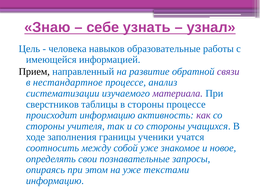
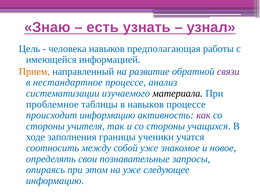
себе: себе -> есть (103, 27)
образовательные: образовательные -> предполагающая (164, 49)
Прием colour: black -> orange (34, 71)
материала colour: purple -> black (178, 93)
сверстников: сверстников -> проблемное (52, 104)
в стороны: стороны -> навыков (146, 104)
текстами: текстами -> следующее (166, 170)
